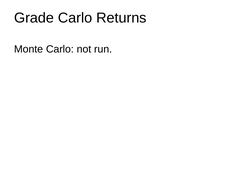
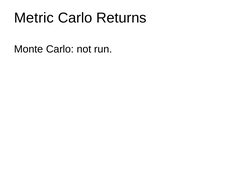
Grade: Grade -> Metric (34, 18)
